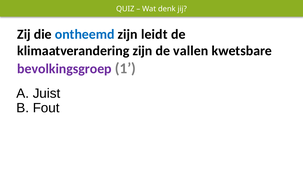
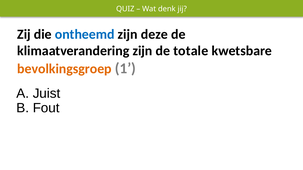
leidt: leidt -> deze (154, 34)
vallen: vallen -> totale (191, 51)
bevolkingsgroep colour: purple -> orange (64, 69)
